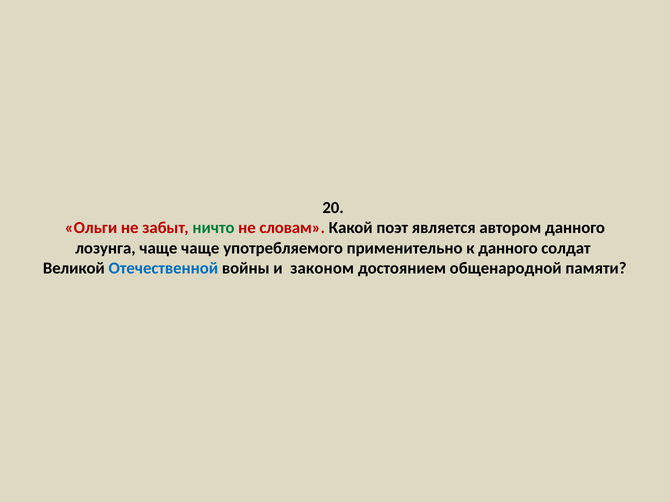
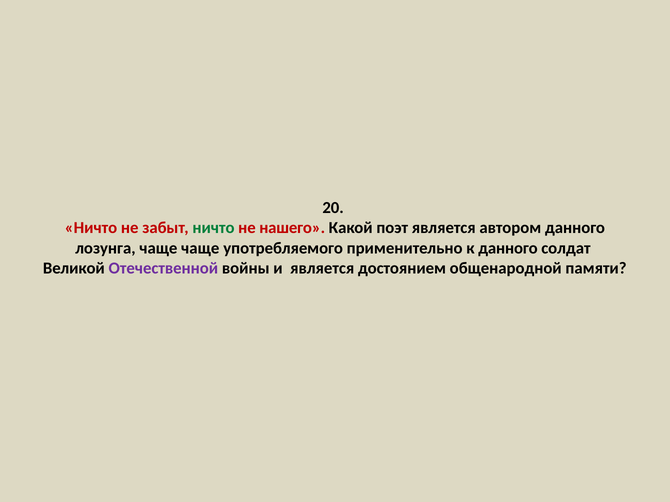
Ольги: Ольги -> Ничто (91, 228)
словам: словам -> нашего (292, 228)
Отечественной colour: blue -> purple (163, 268)
и законом: законом -> является (322, 268)
